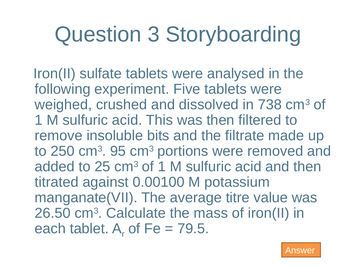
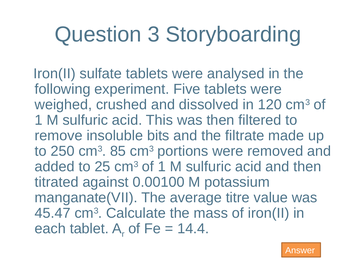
738: 738 -> 120 (270, 105)
95: 95 -> 85 (118, 151)
26.50: 26.50 -> 45.47 (53, 213)
79.5: 79.5 -> 14.4 (193, 229)
